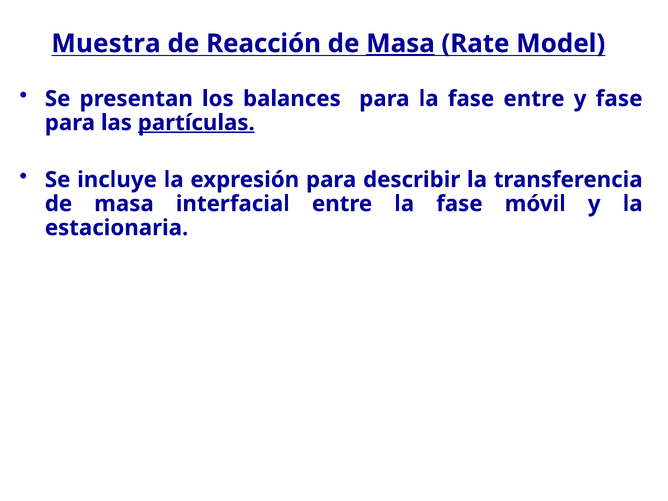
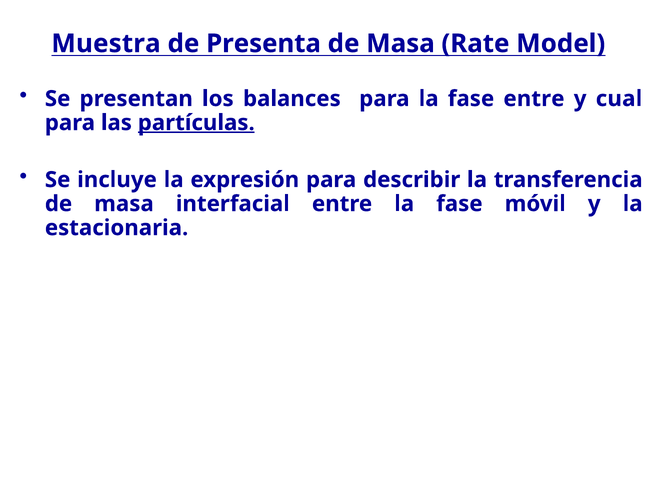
Reacción: Reacción -> Presenta (264, 44)
Masa underline: present -> none (400, 44)
y fase: fase -> cual (619, 99)
